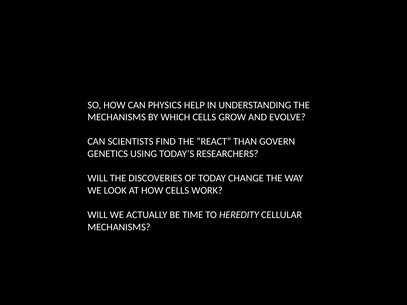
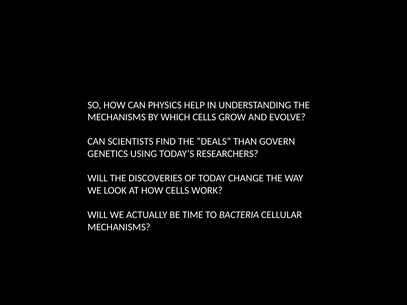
REACT: REACT -> DEALS (214, 142)
HEREDITY: HEREDITY -> BACTERIA (239, 215)
